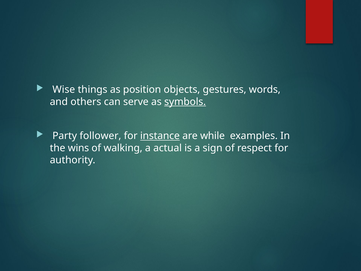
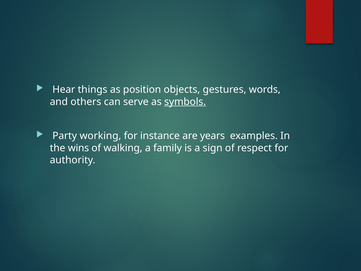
Wise: Wise -> Hear (64, 90)
follower: follower -> working (100, 136)
instance underline: present -> none (160, 136)
while: while -> years (212, 136)
actual: actual -> family (168, 148)
